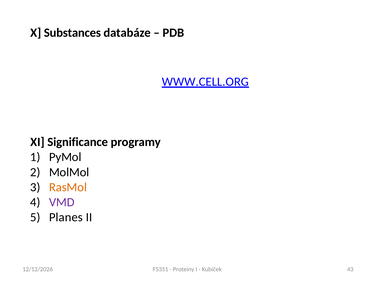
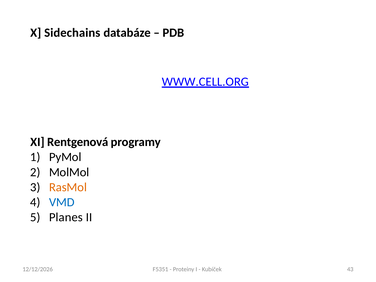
Substances: Substances -> Sidechains (72, 33)
Significance: Significance -> Rentgenová (78, 142)
VMD colour: purple -> blue (62, 202)
